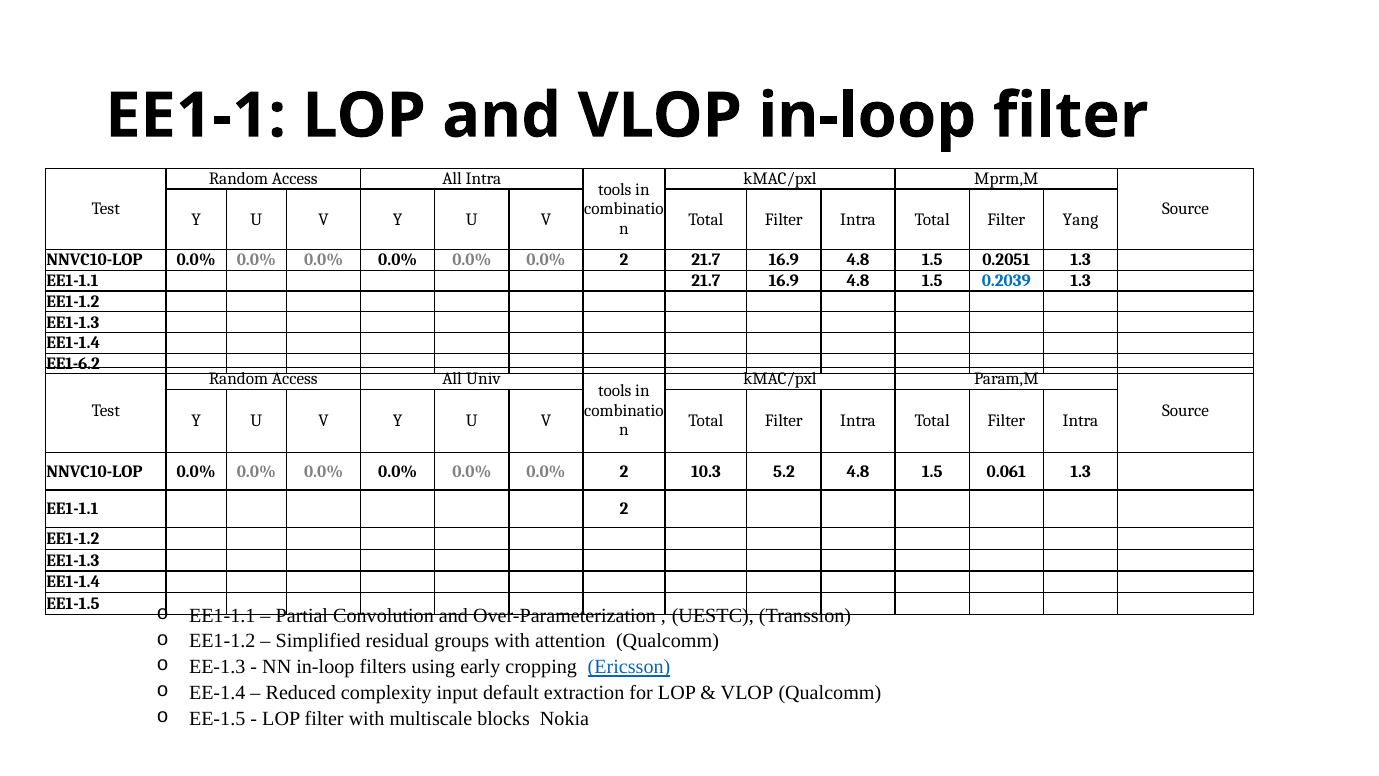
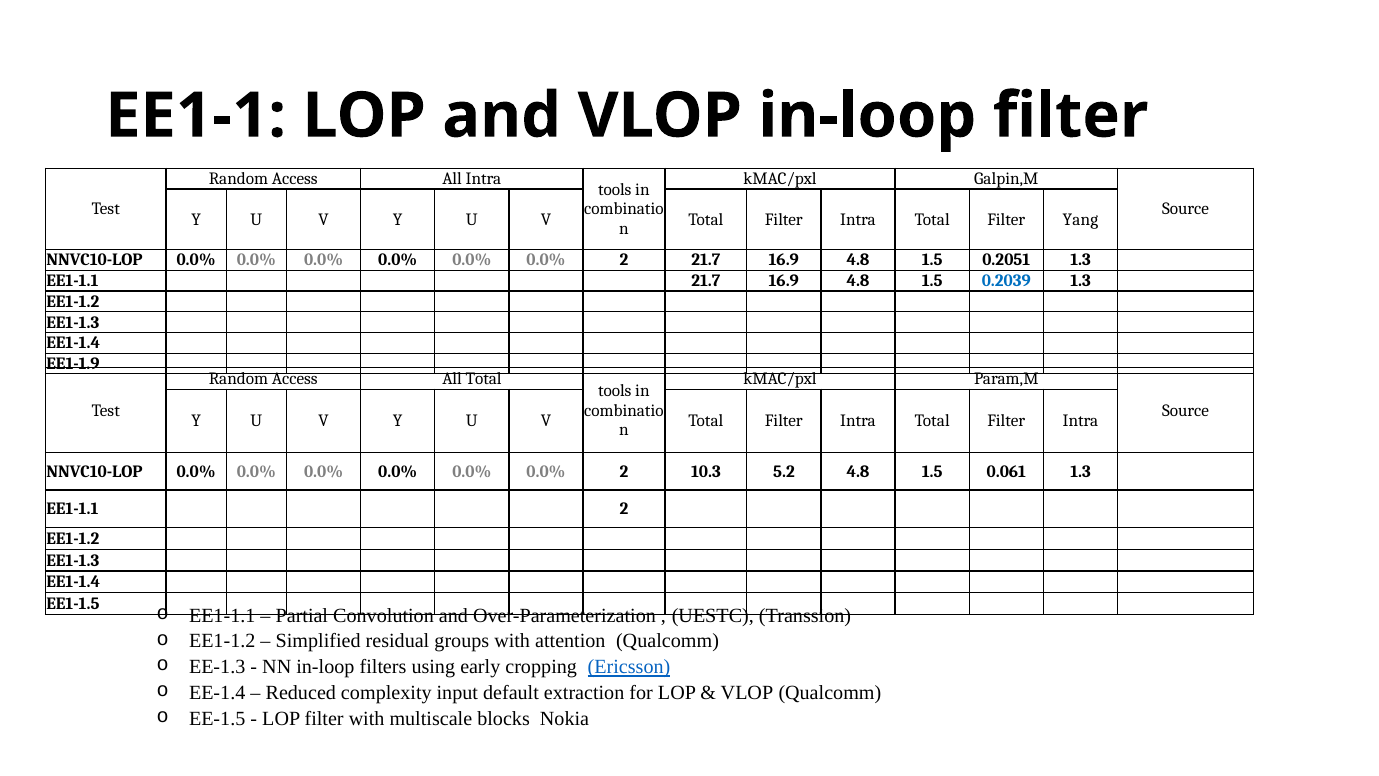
Mprm,M: Mprm,M -> Galpin,M (1006, 179)
EE1-6.2: EE1-6.2 -> EE1-1.9 (73, 364)
All Univ: Univ -> Total (484, 379)
